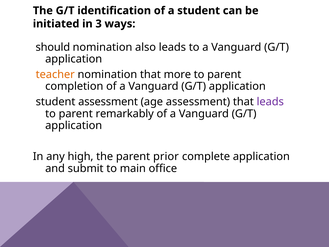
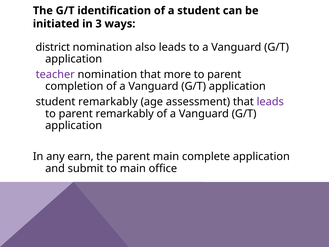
should: should -> district (53, 47)
teacher colour: orange -> purple (55, 74)
student assessment: assessment -> remarkably (108, 102)
high: high -> earn (81, 156)
parent prior: prior -> main (166, 156)
